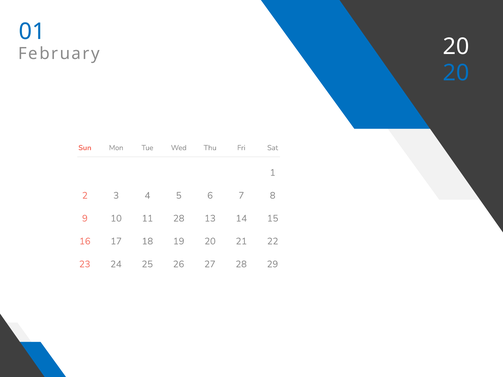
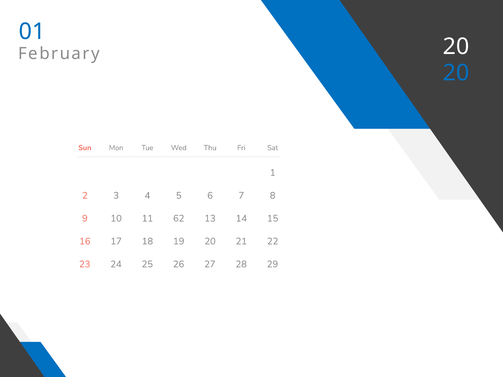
11 28: 28 -> 62 (179, 219)
